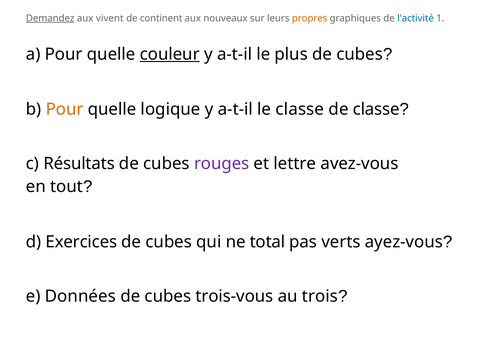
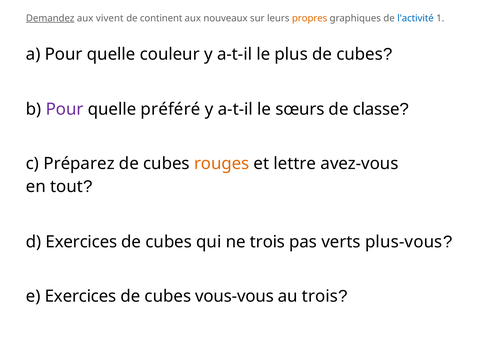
couleur underline: present -> none (170, 54)
Pour colour: orange -> purple (65, 109)
logique: logique -> préféré (170, 109)
le classe: classe -> sœurs (300, 109)
Résultats: Résultats -> Préparez (79, 163)
rouges colour: purple -> orange (222, 163)
ne total: total -> trois (268, 242)
ayez-vous: ayez-vous -> plus-vous (404, 242)
e Données: Données -> Exercices (81, 296)
trois-vous: trois-vous -> vous-vous (234, 296)
